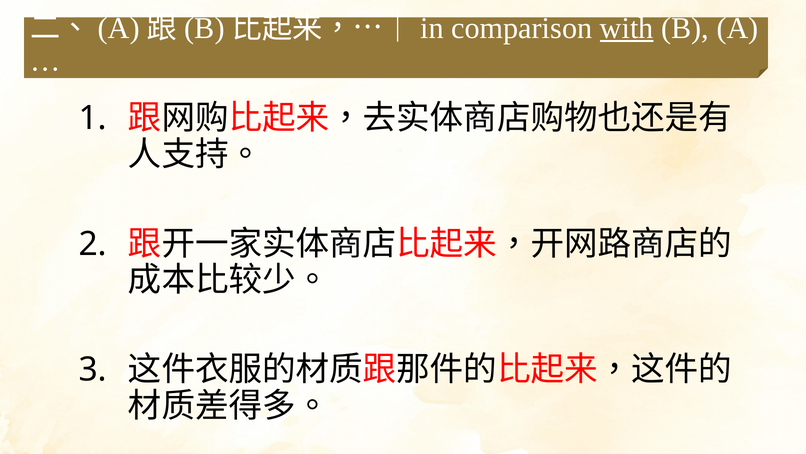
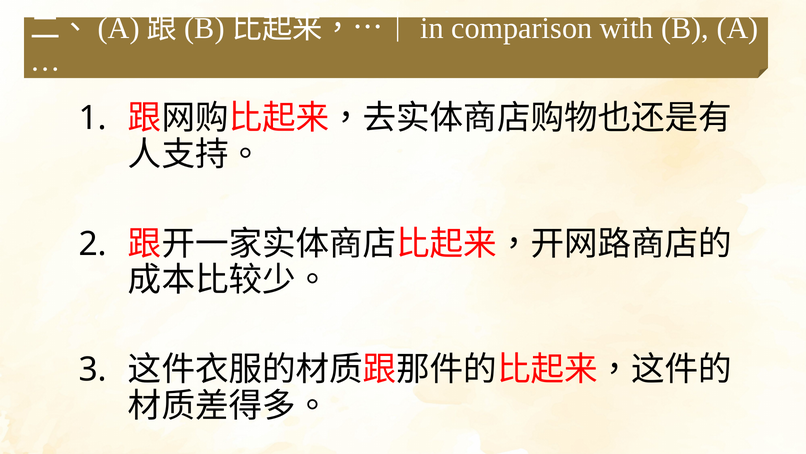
with underline: present -> none (627, 28)
